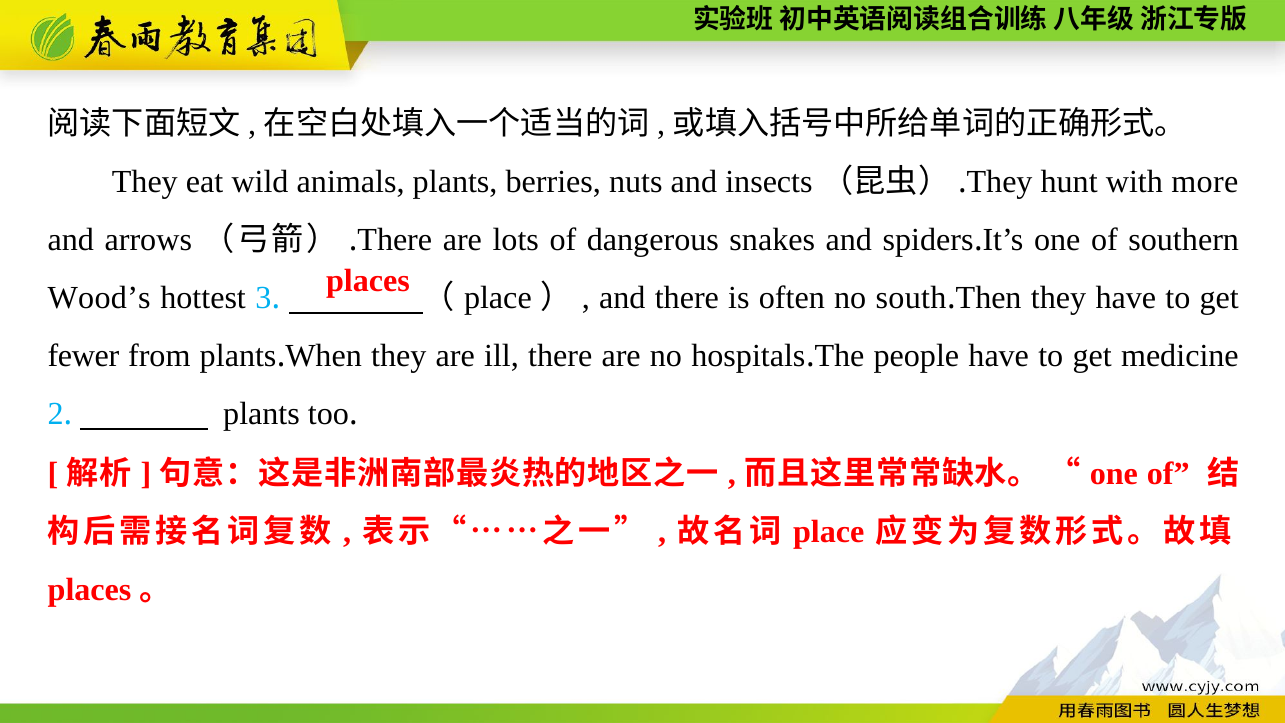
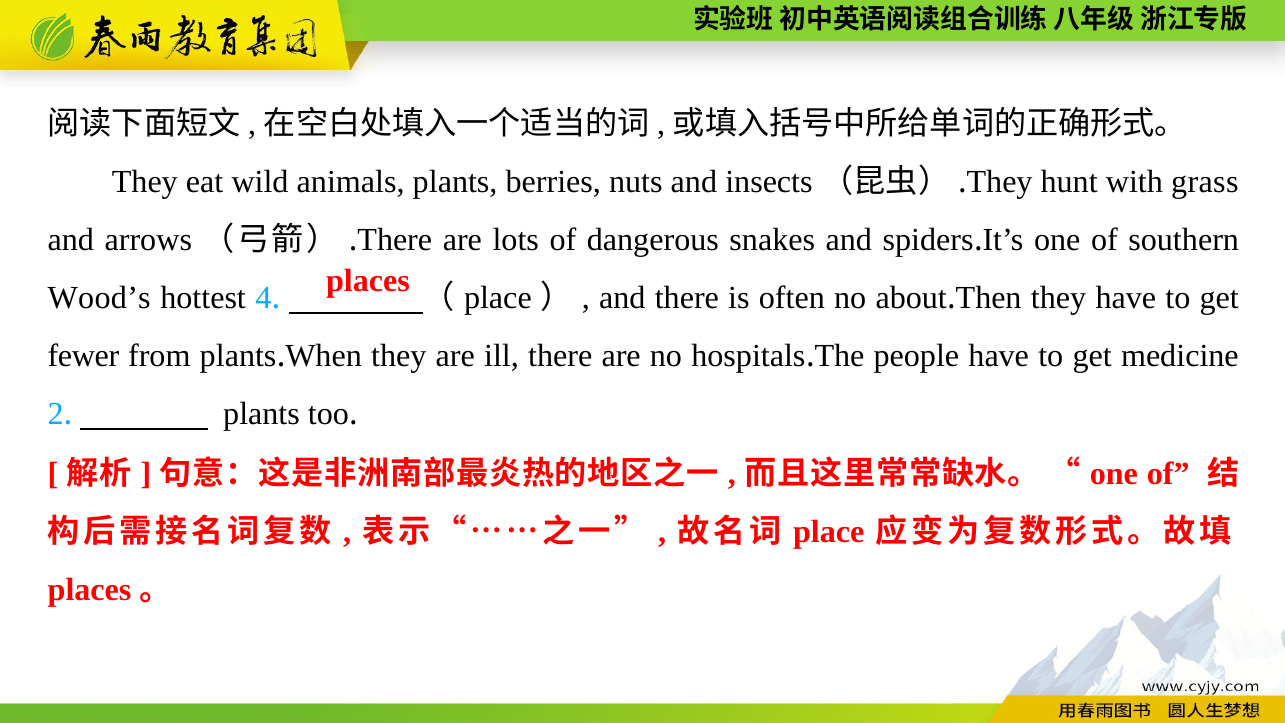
more: more -> grass (1205, 182)
3: 3 -> 4 (264, 298)
south: south -> about (911, 298)
